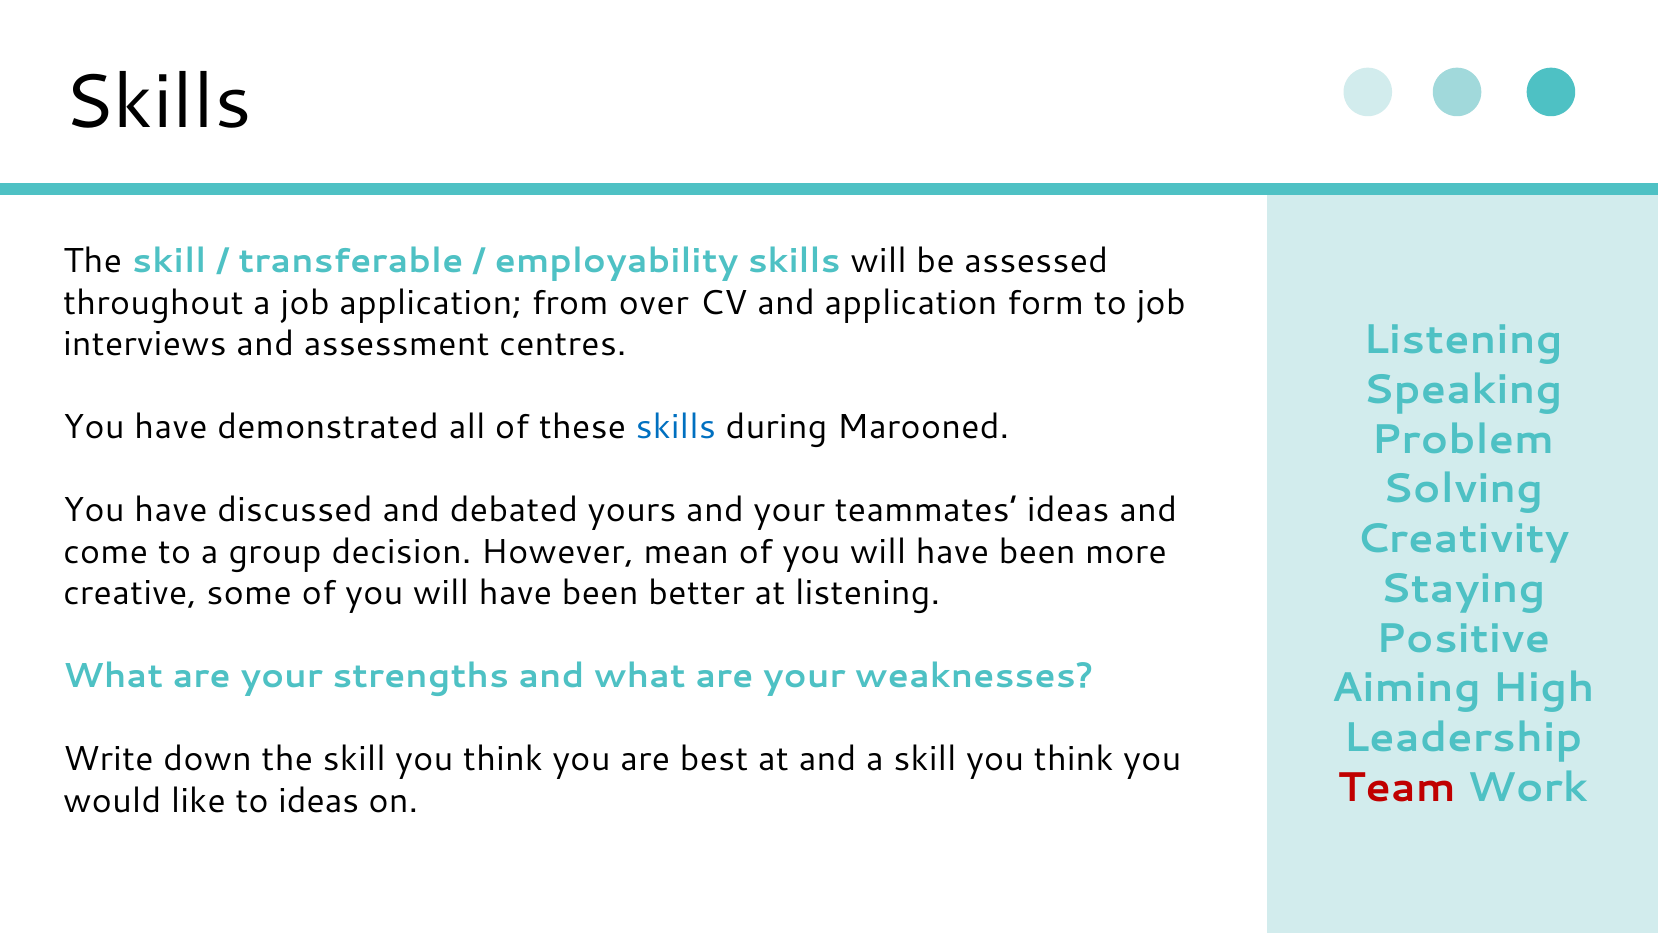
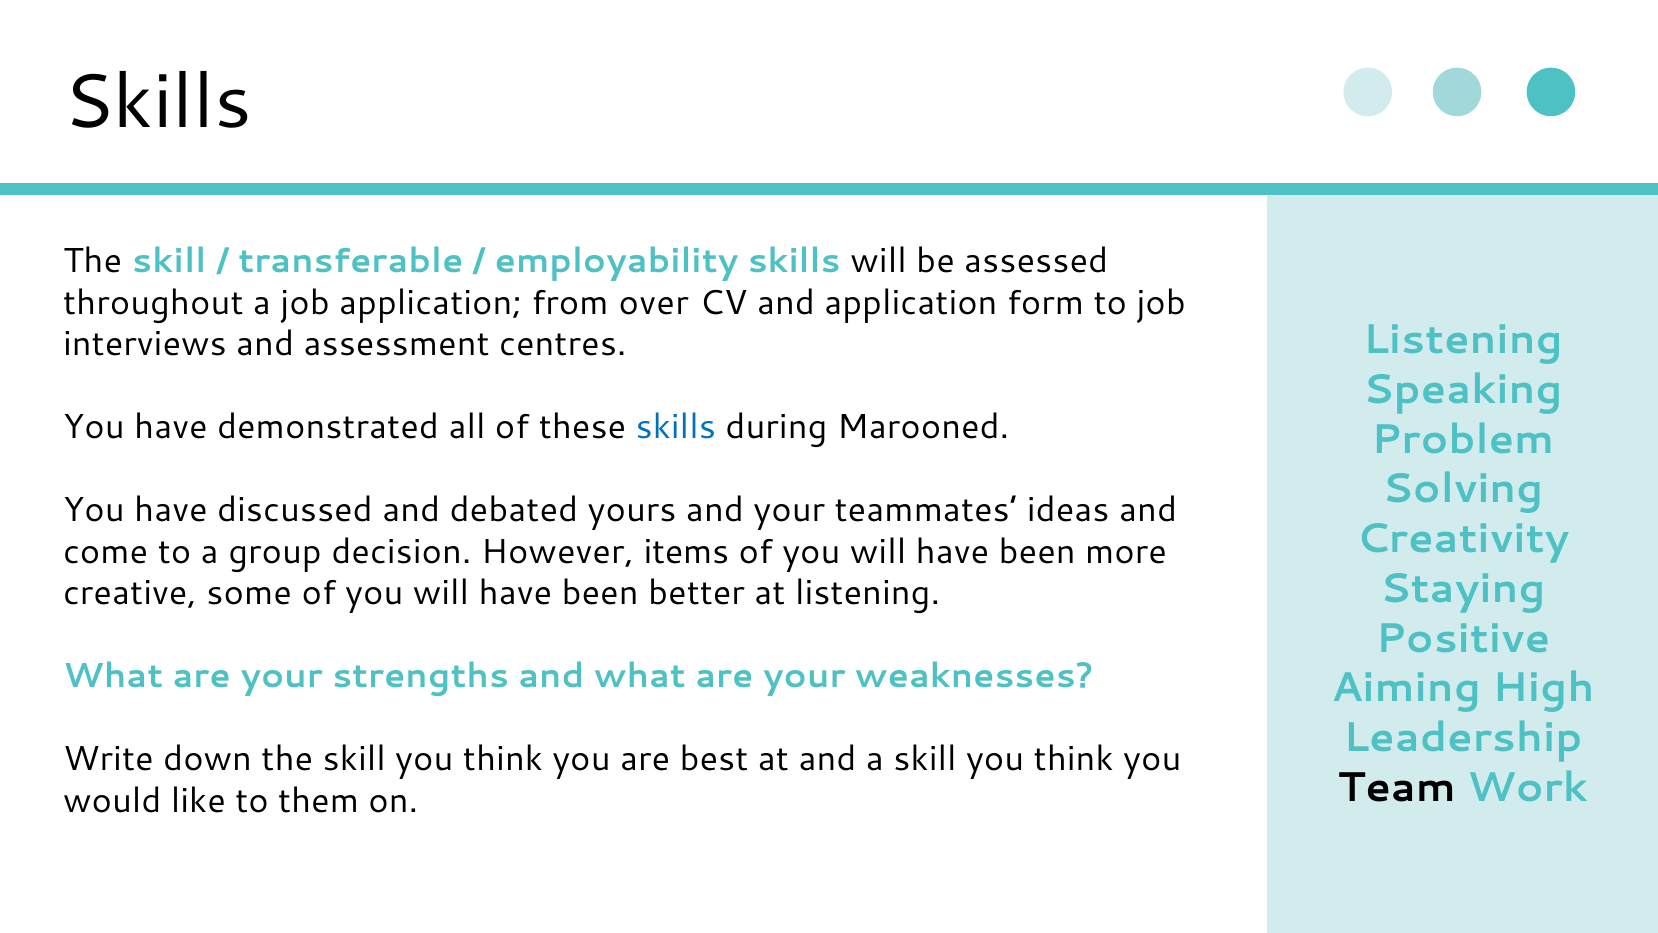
mean: mean -> items (686, 551)
Team colour: red -> black (1397, 787)
to ideas: ideas -> them (319, 800)
